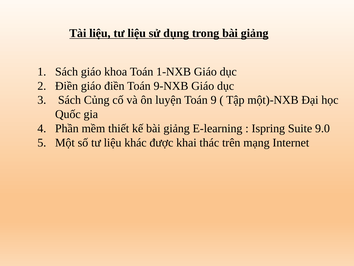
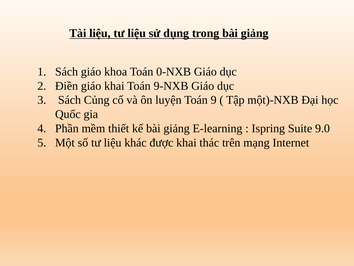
1-NXB: 1-NXB -> 0-NXB (174, 72)
giáo điền: điền -> khai (114, 86)
